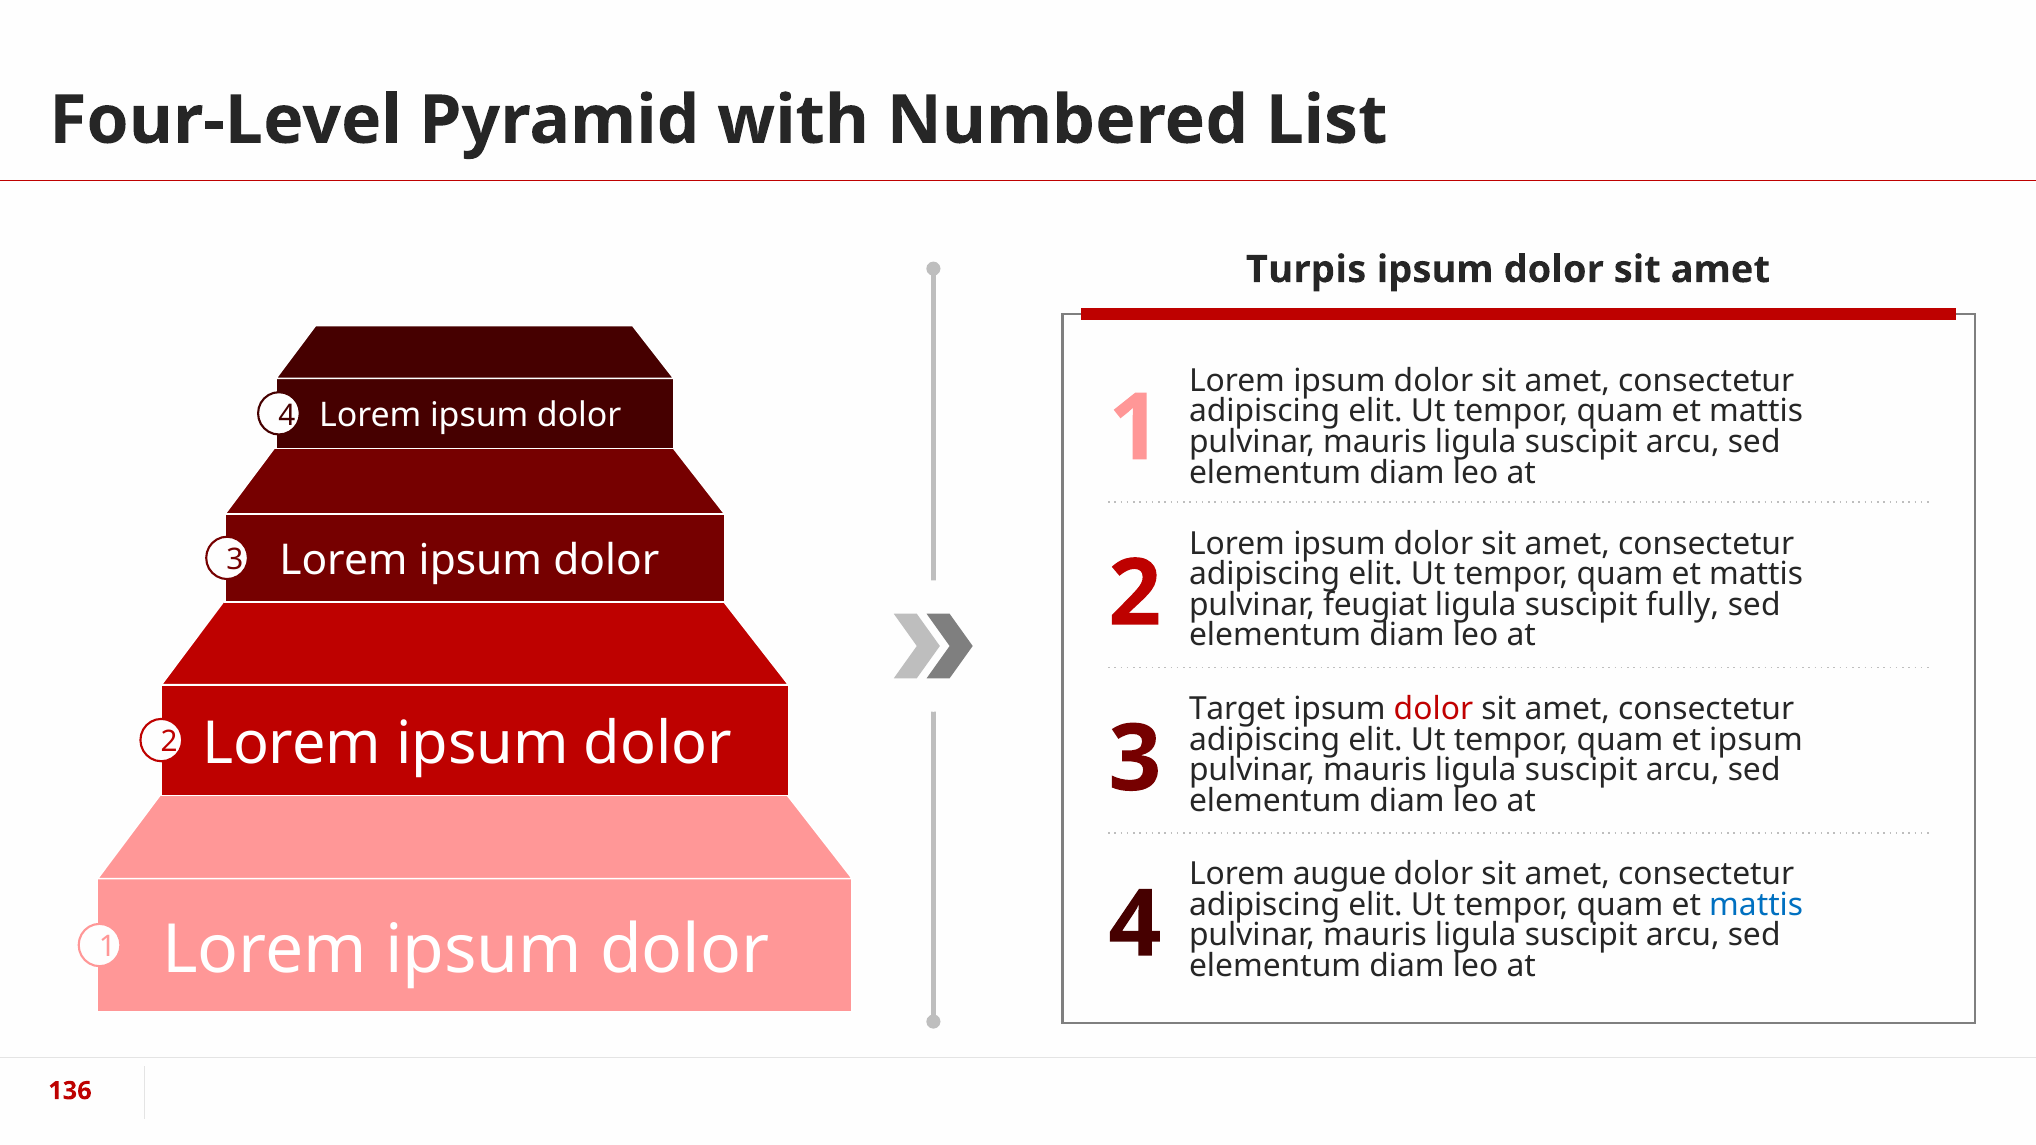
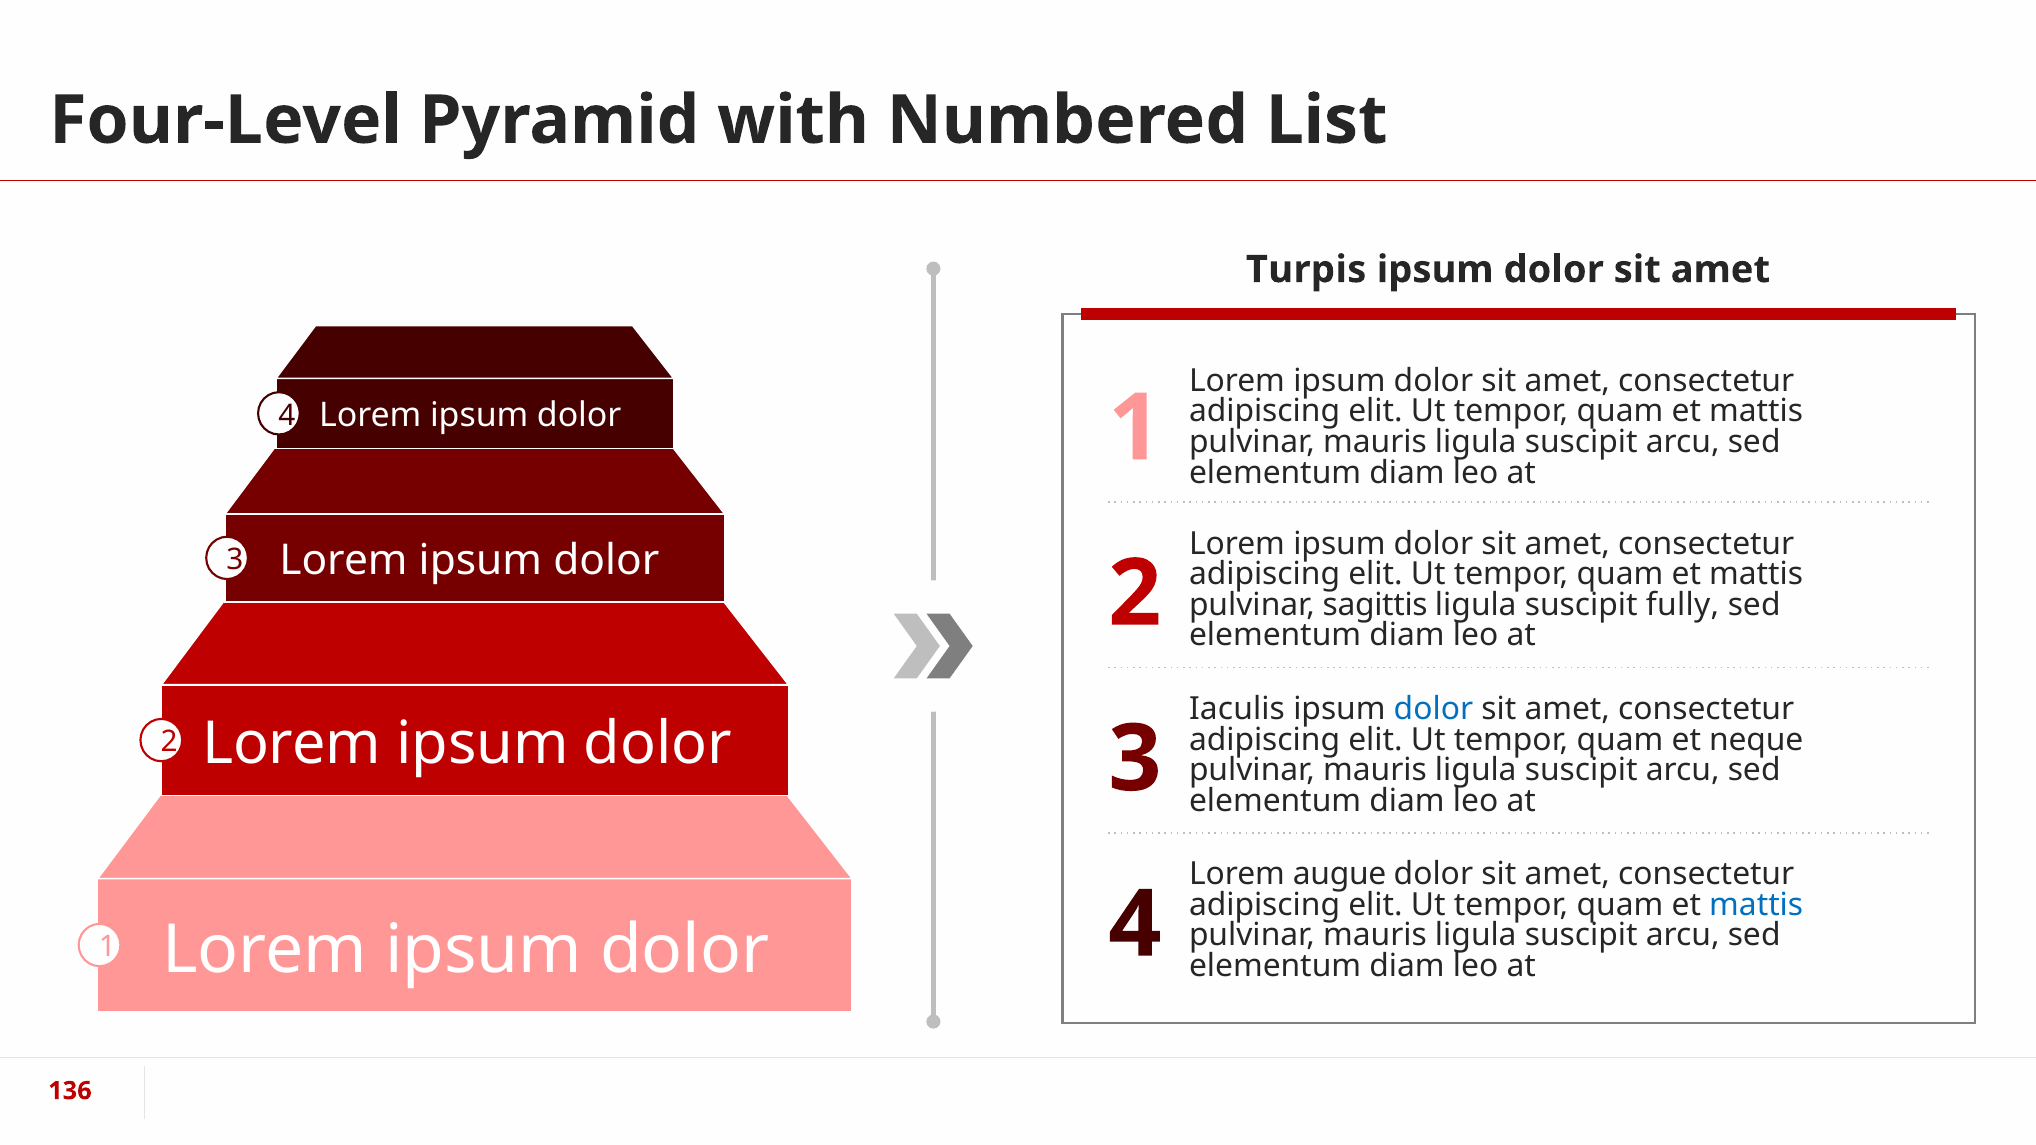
feugiat: feugiat -> sagittis (1375, 605)
Target: Target -> Iaculis (1237, 709)
dolor colour: red -> blue (1433, 709)
et ipsum: ipsum -> neque (1756, 740)
